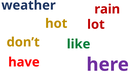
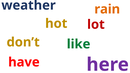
rain colour: red -> orange (107, 9)
